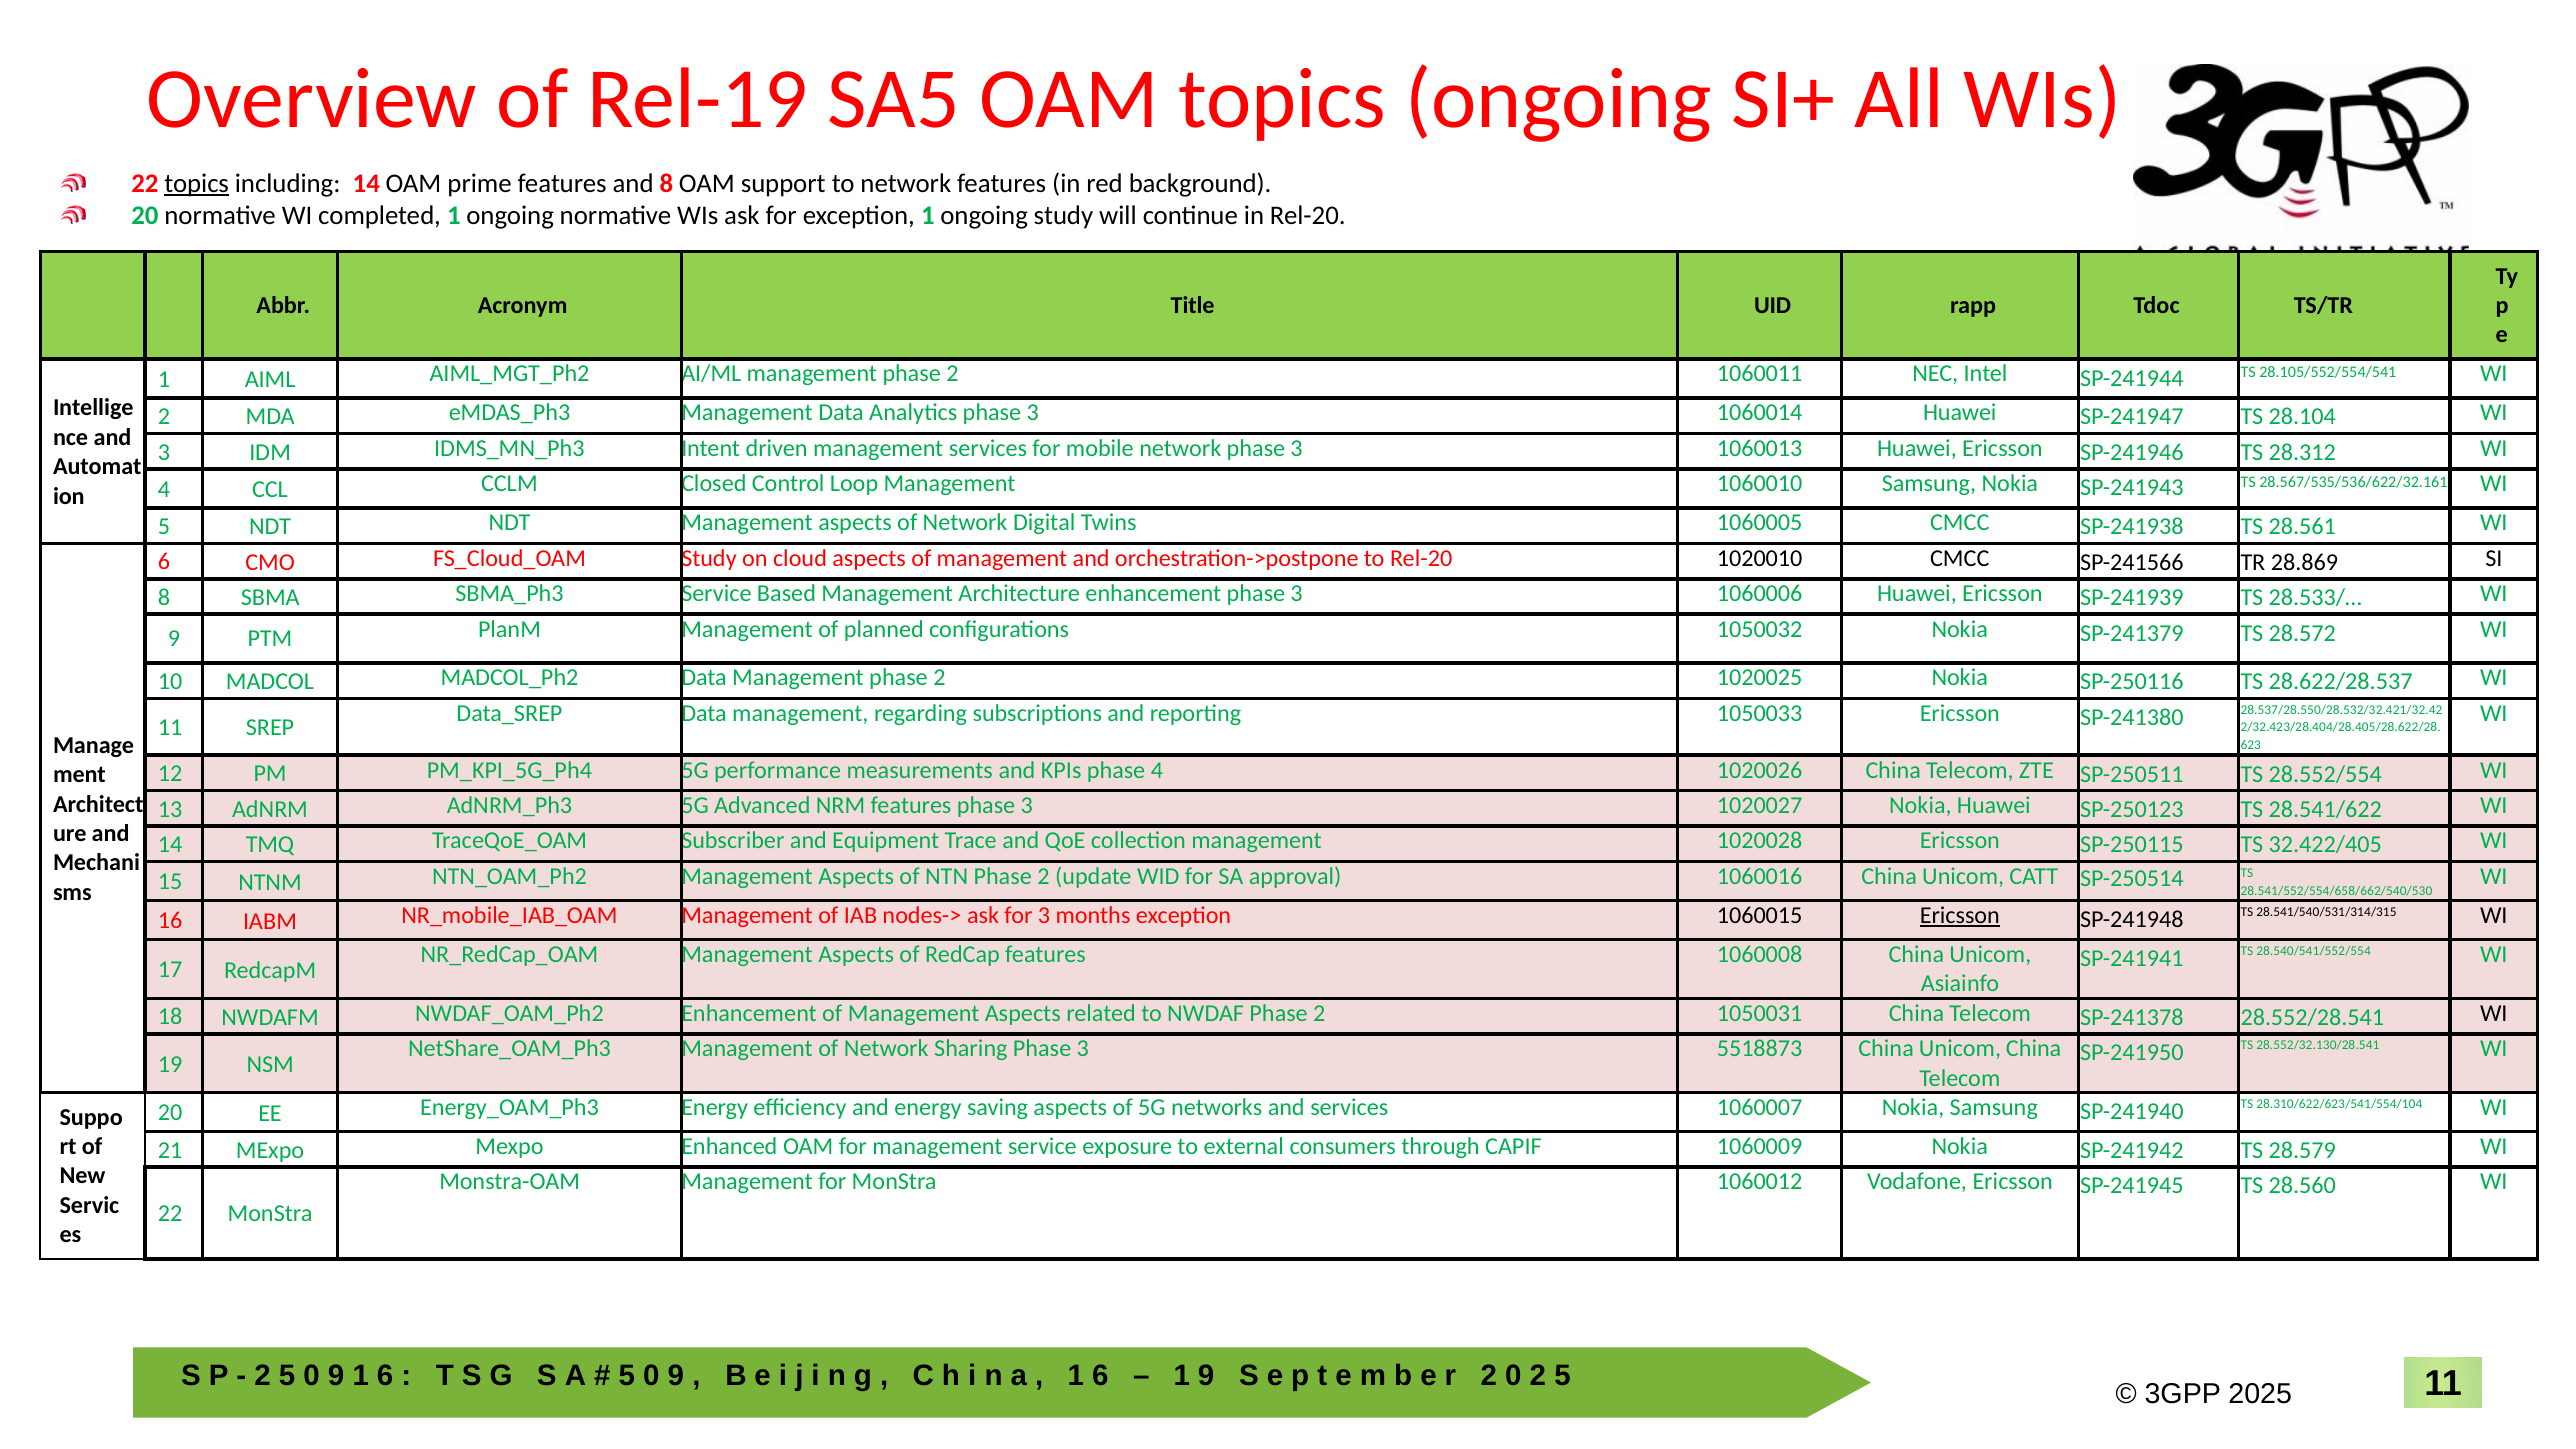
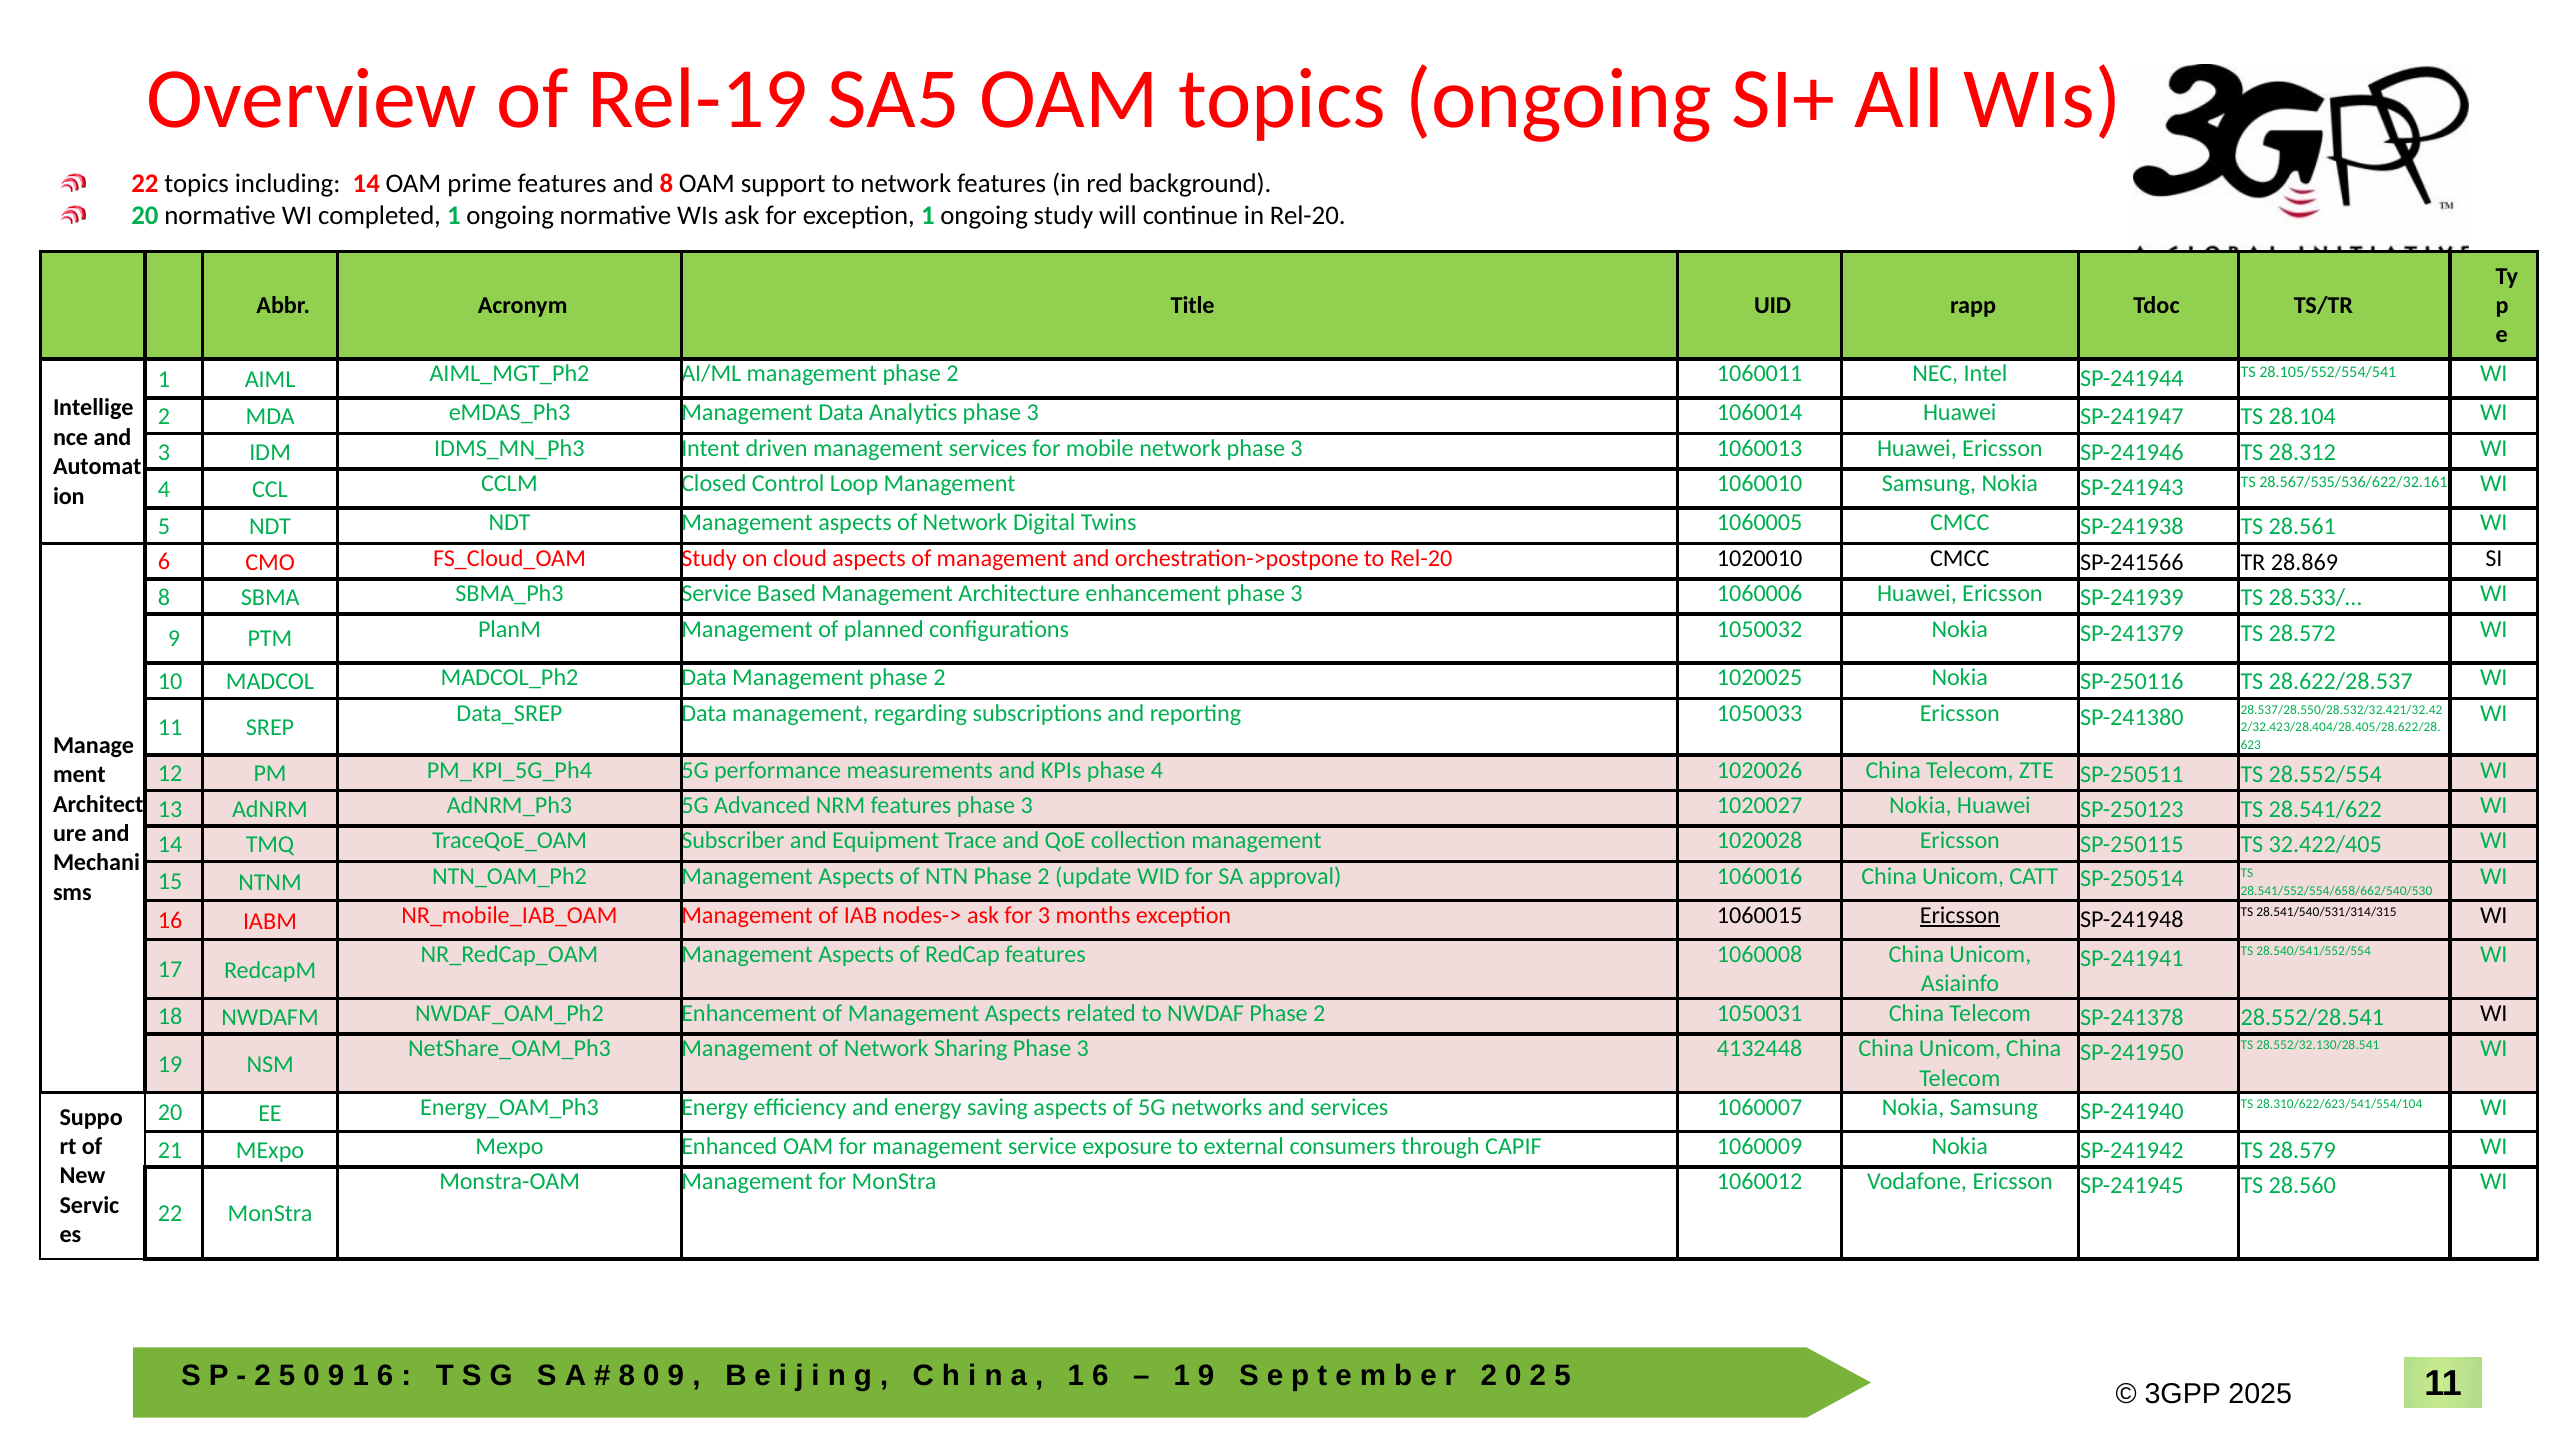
topics underline: present -> none (197, 184)
5518873: 5518873 -> 4132448 (1760, 1049)
5: 5 -> 8 (627, 1376)
